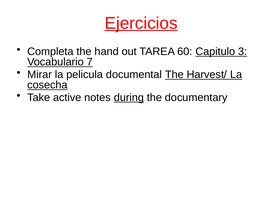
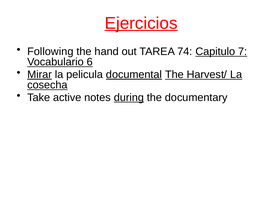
Completa: Completa -> Following (50, 52)
60: 60 -> 74 (185, 52)
3: 3 -> 7 (243, 52)
7: 7 -> 6 (90, 62)
Mirar underline: none -> present (40, 75)
documental underline: none -> present (134, 75)
